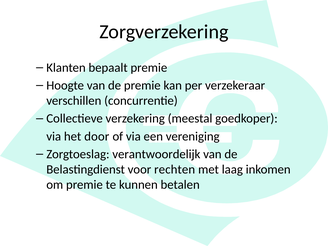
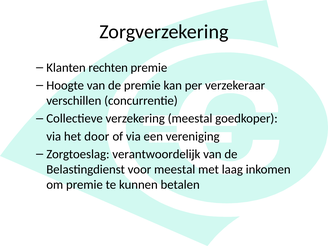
bepaalt: bepaalt -> rechten (108, 68)
voor rechten: rechten -> meestal (175, 169)
